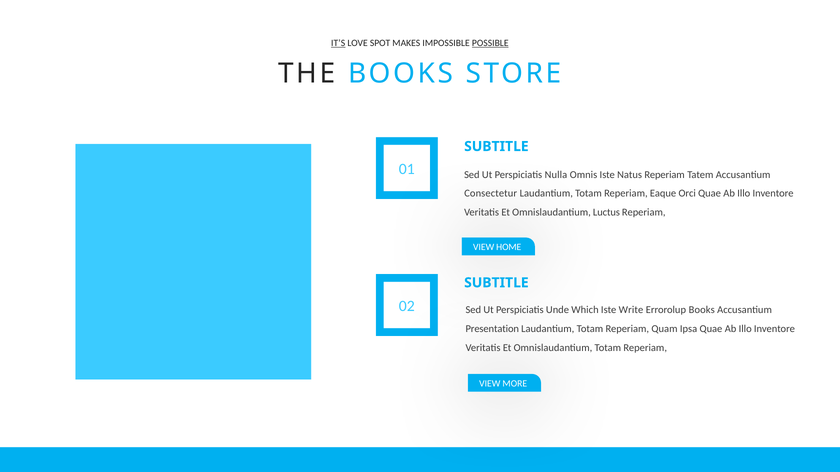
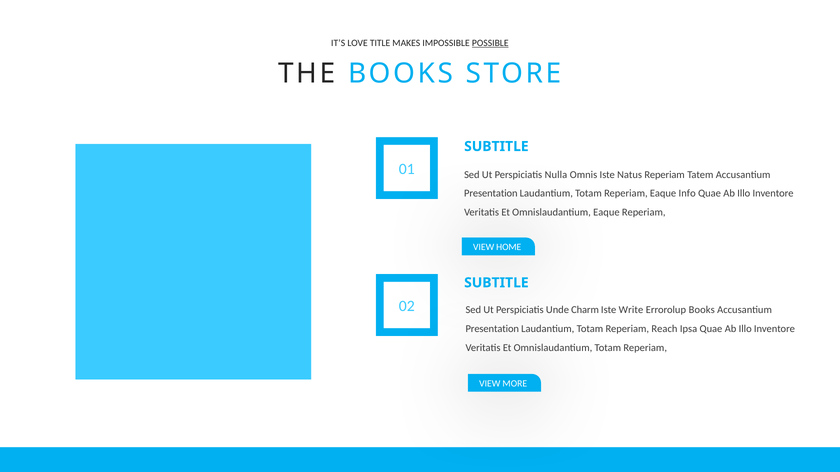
IT’S underline: present -> none (338, 43)
SPOT: SPOT -> TITLE (380, 43)
Consectetur: Consectetur -> Presentation (491, 194)
Orci: Orci -> Info (687, 194)
Omnislaudantium Luctus: Luctus -> Eaque (606, 213)
Which: Which -> Charm (585, 310)
Quam: Quam -> Reach (664, 329)
